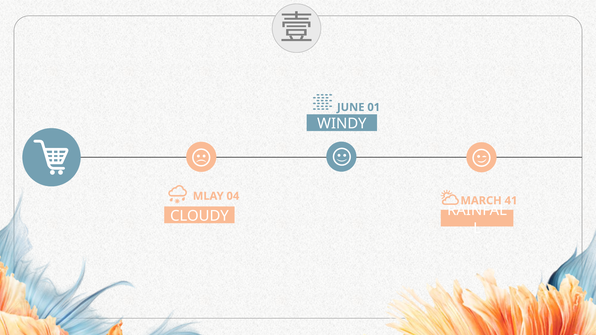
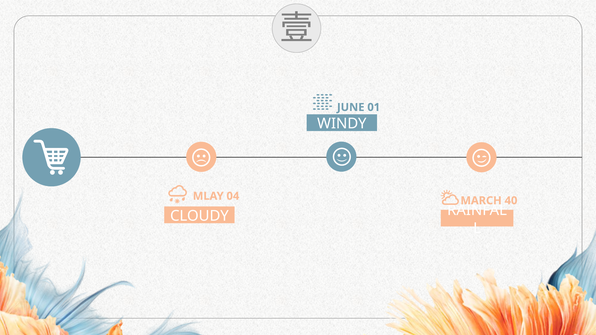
41: 41 -> 40 (511, 201)
